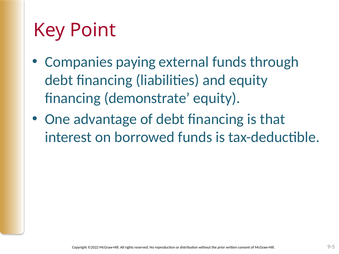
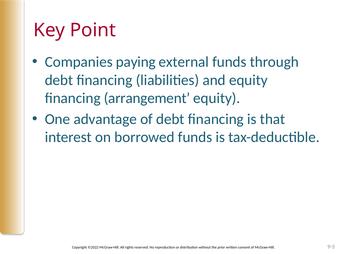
demonstrate: demonstrate -> arrangement (147, 98)
